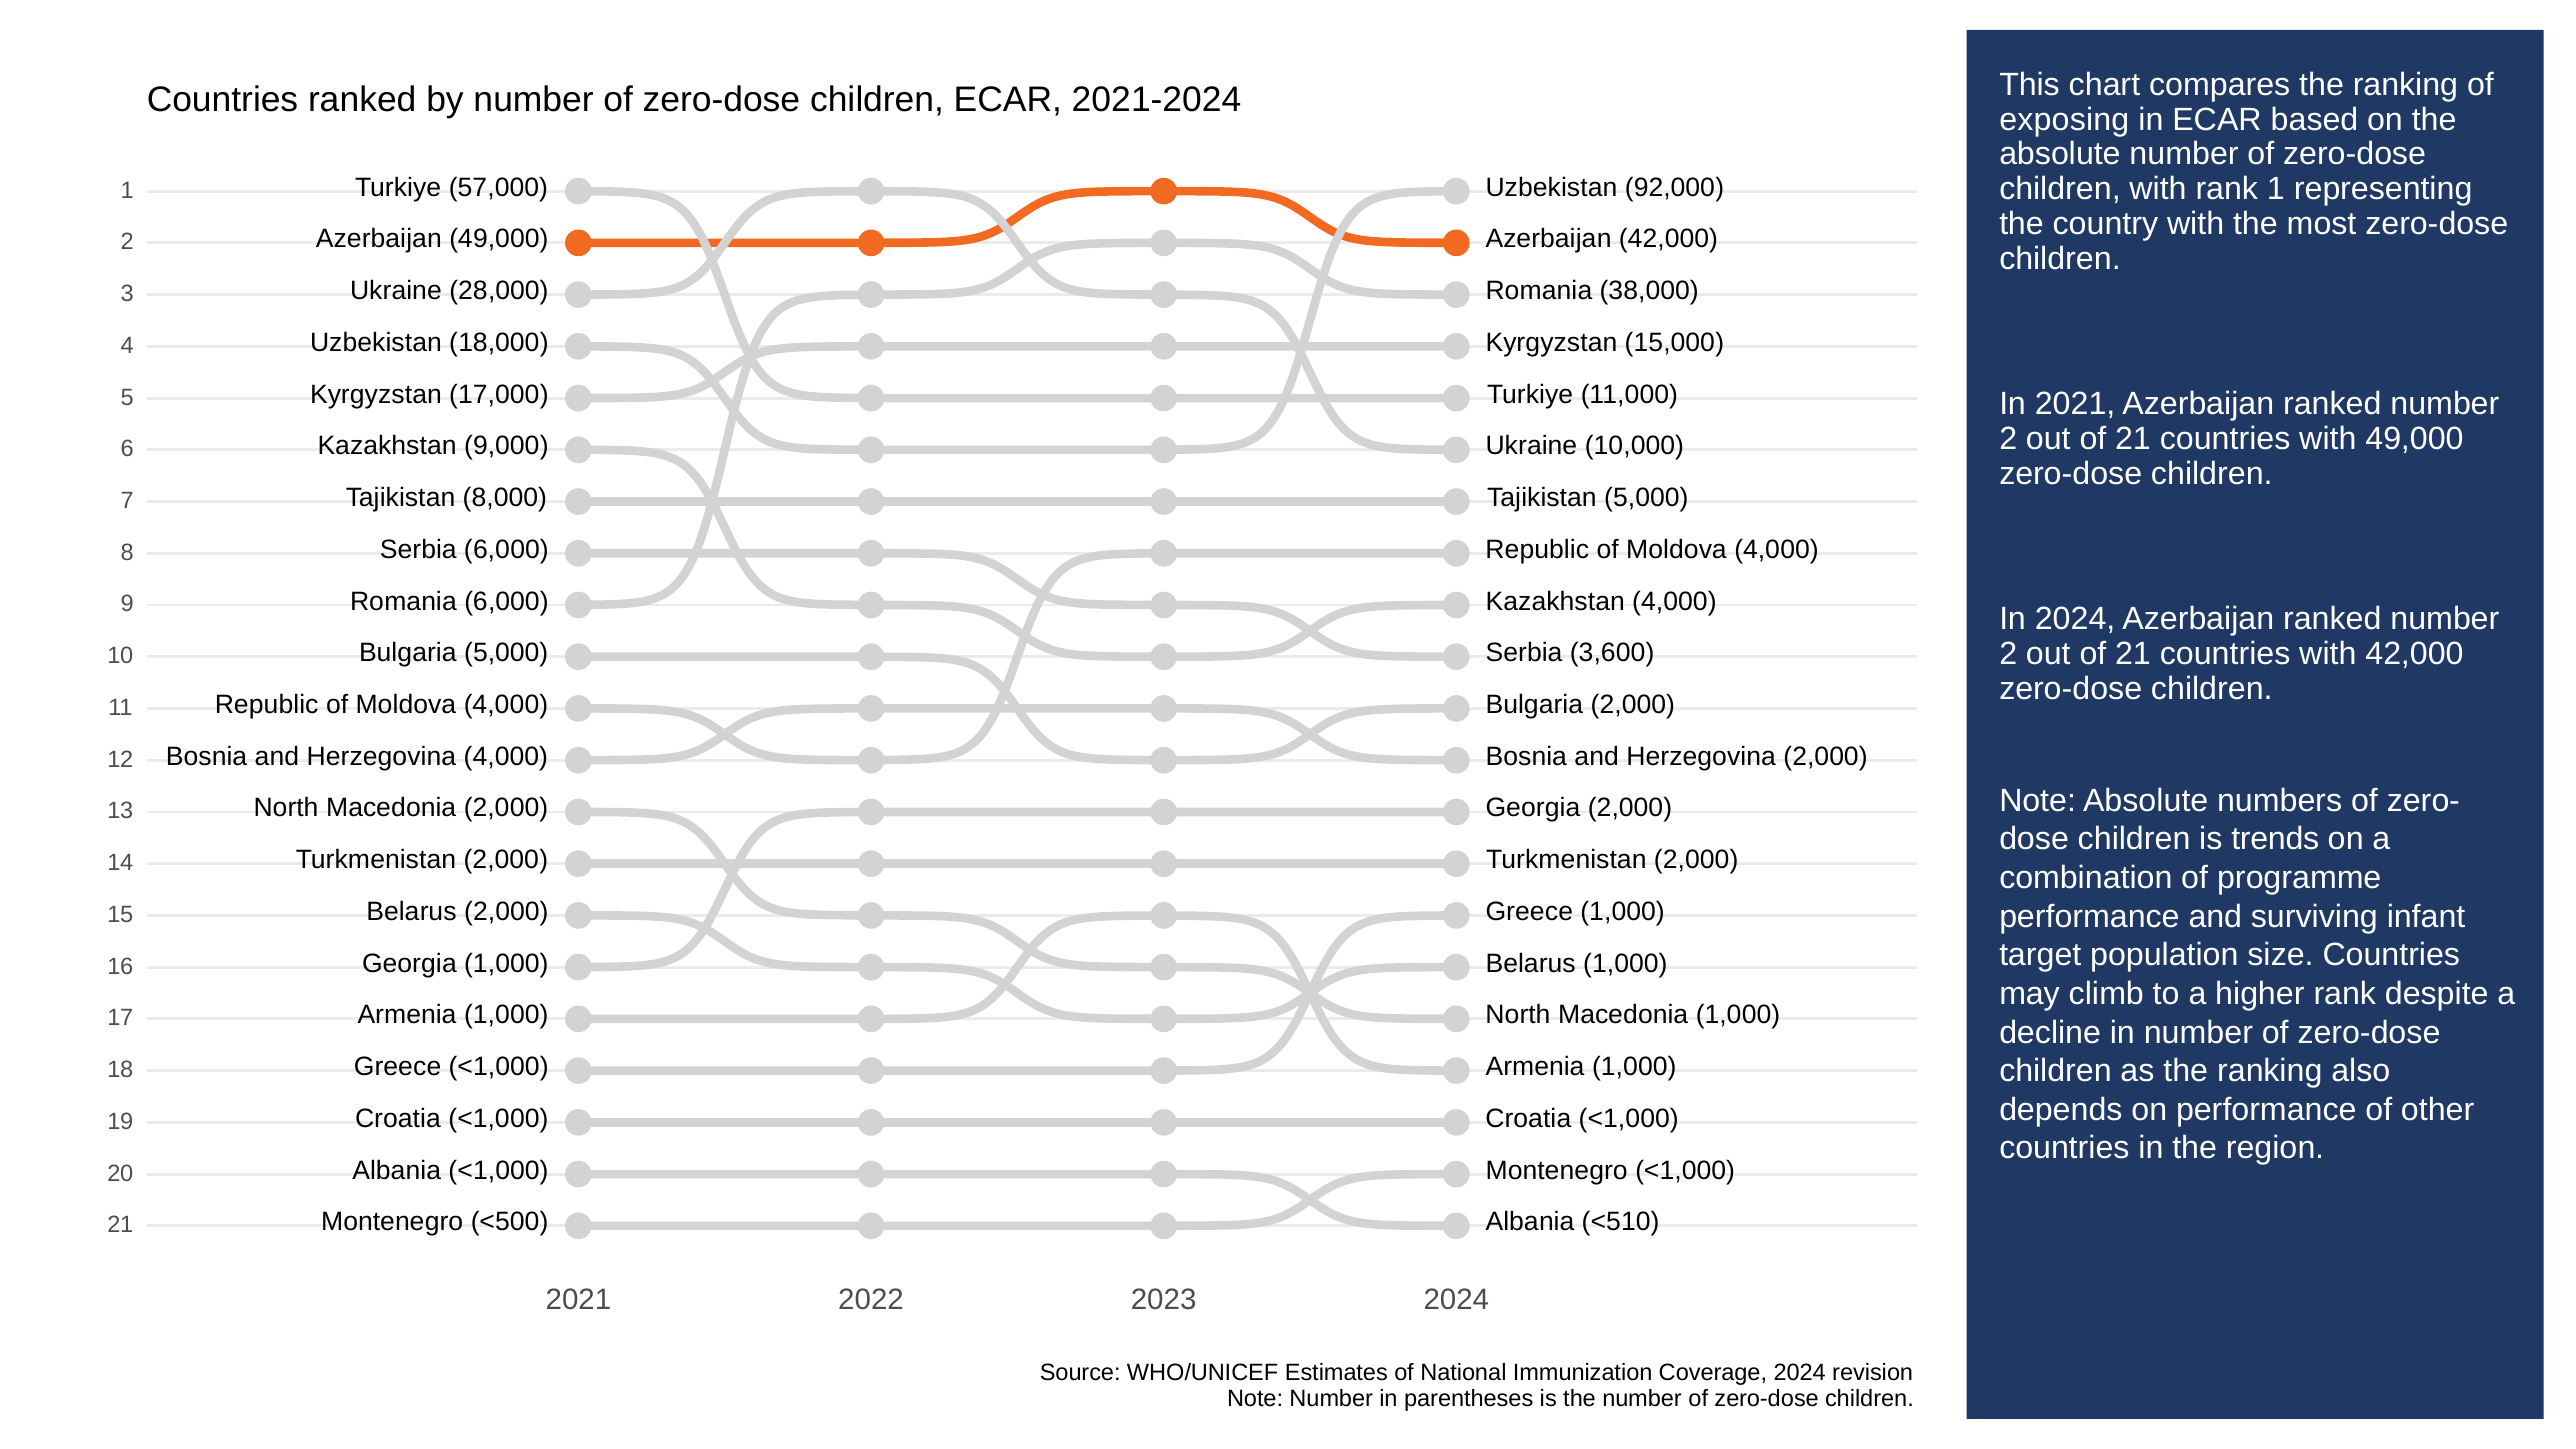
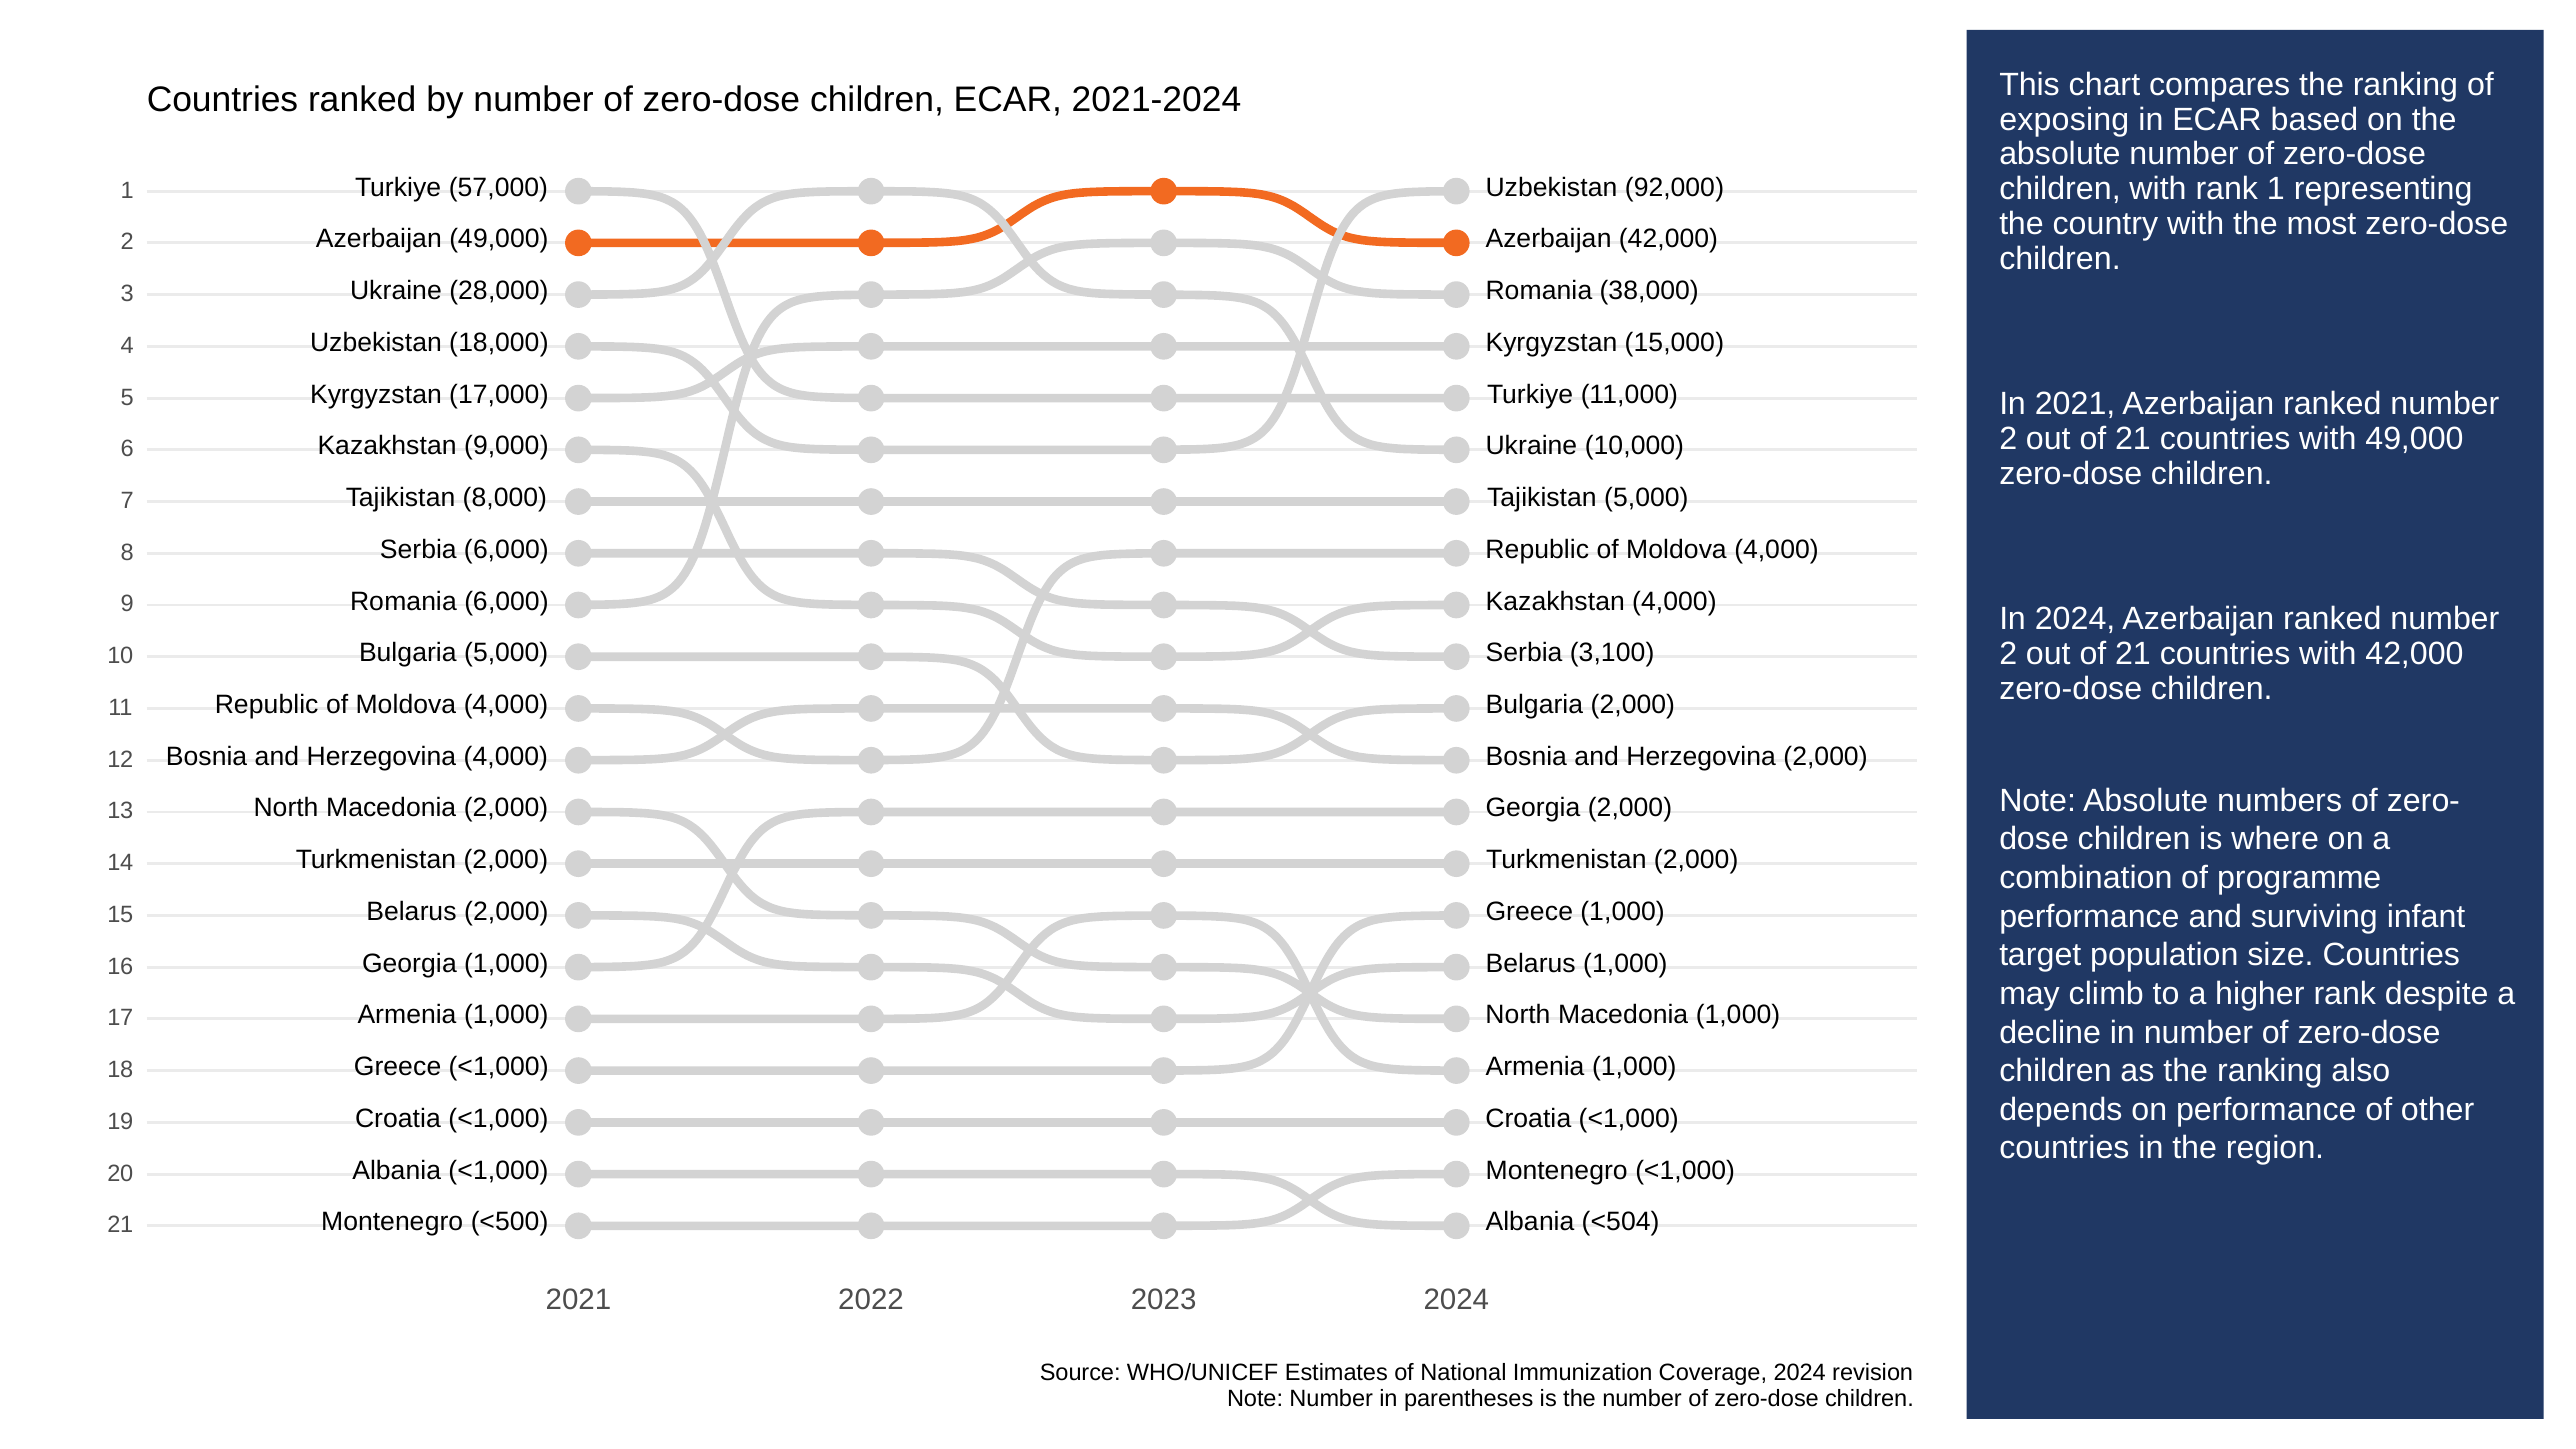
3,600: 3,600 -> 3,100 (1612, 653)
trends: trends -> where (2275, 839)
<510: <510 -> <504 (1621, 1222)
